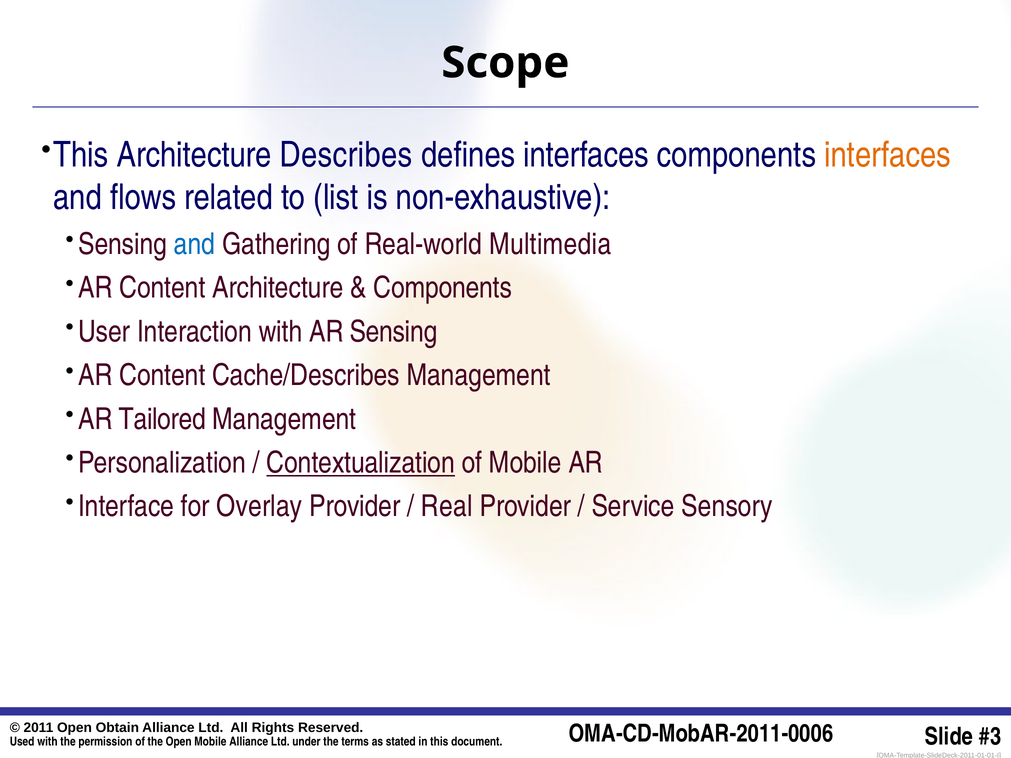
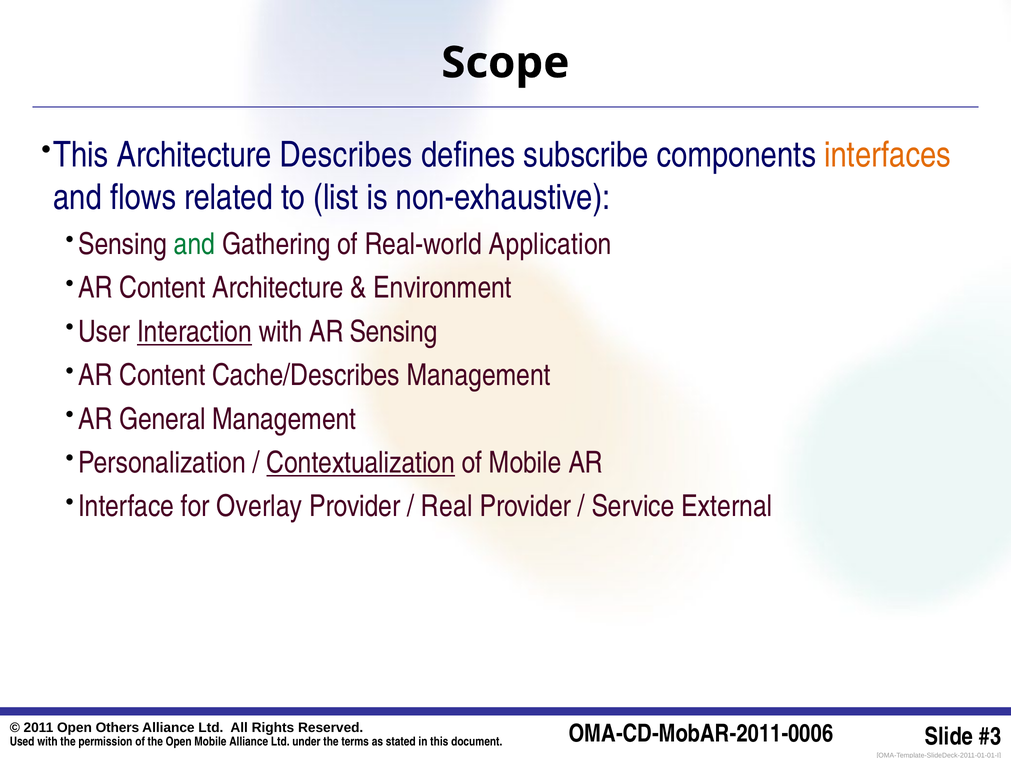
defines interfaces: interfaces -> subscribe (586, 155)
and colour: blue -> green (195, 244)
Multimedia: Multimedia -> Application (550, 244)
Components: Components -> Environment (443, 288)
Interaction underline: none -> present (194, 332)
Tailored: Tailored -> General (162, 419)
Sensory: Sensory -> External (727, 507)
Obtain: Obtain -> Others (117, 728)
